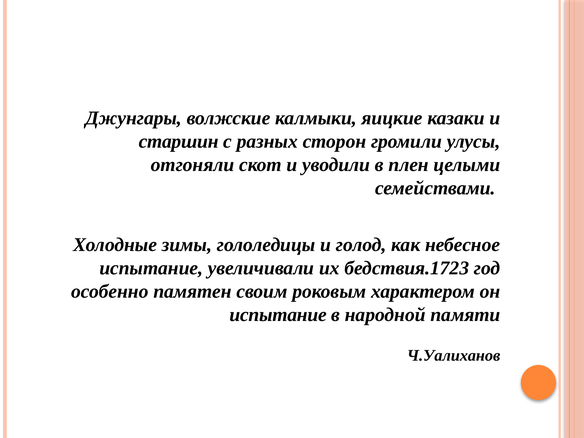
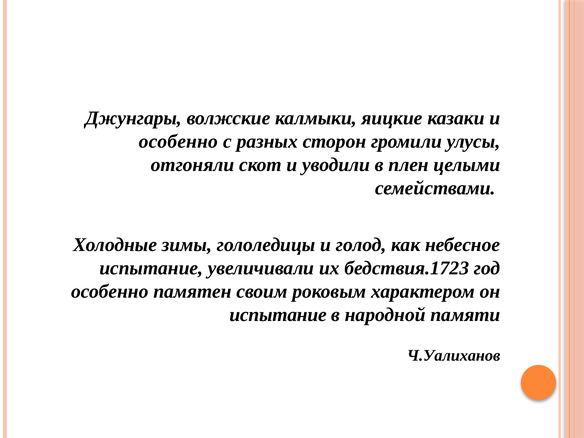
старшин: старшин -> особенно (178, 141)
